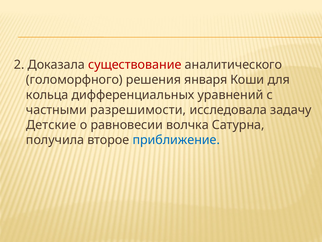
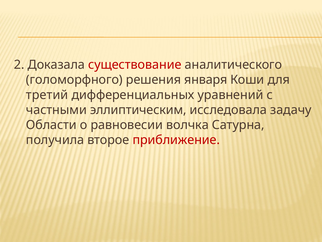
кольца: кольца -> третий (47, 95)
разрешимости: разрешимости -> эллиптическим (138, 110)
Детские: Детские -> Области (51, 125)
приближение colour: blue -> red (176, 140)
